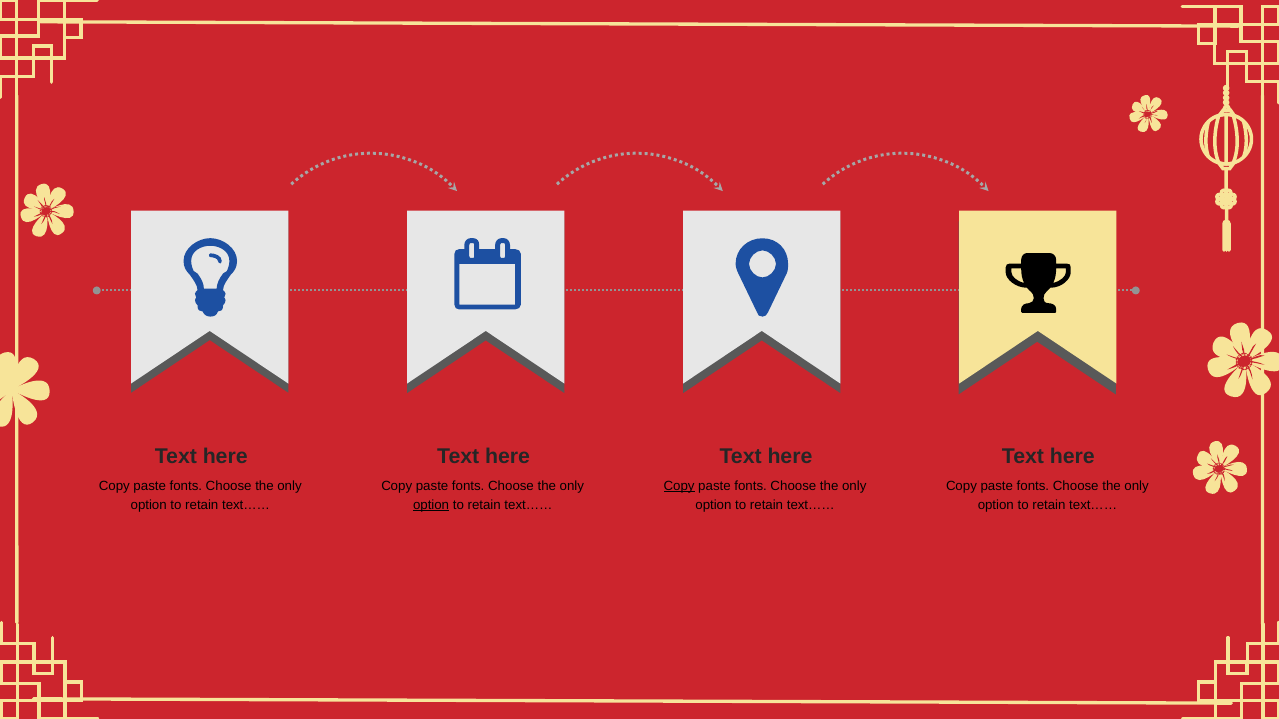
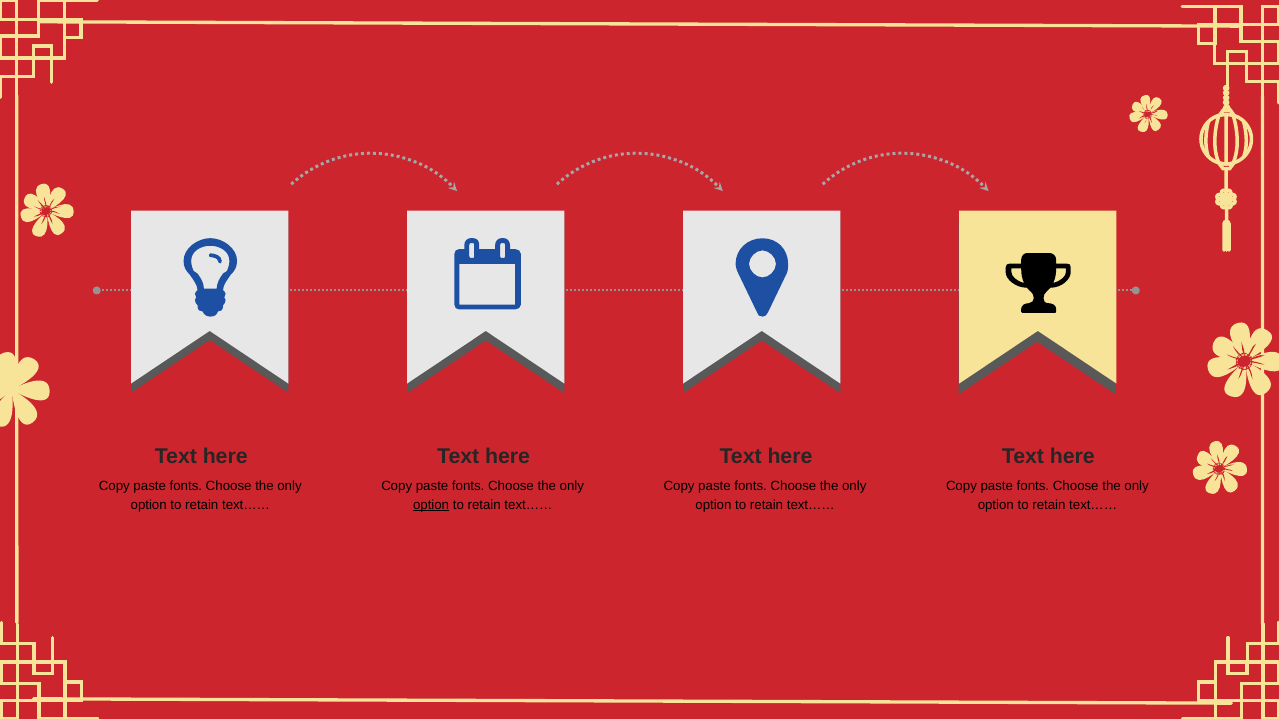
Copy underline: present -> none (679, 486)
